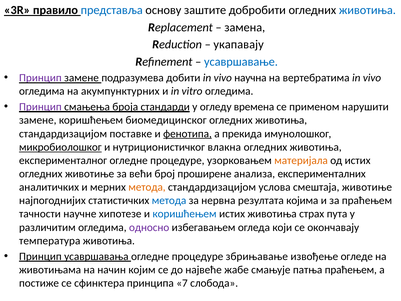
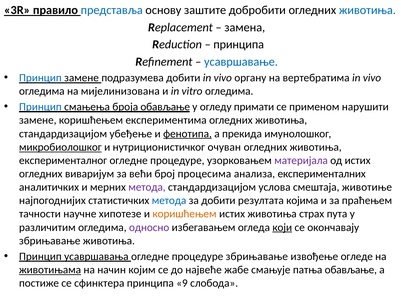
укапавају: укапавају -> принципа (239, 45)
Принцип colour: purple -> blue (40, 78)
научна: научна -> органу (250, 78)
акумпунктурних: акумпунктурних -> мијелинизована (120, 91)
Принцип colour: purple -> blue (40, 107)
броја стандарди: стандарди -> обављање (165, 107)
времена: времена -> примати (254, 107)
биомедицинског: биомедицинског -> експериментима (166, 120)
поставке: поставке -> убеђење (131, 134)
влакна: влакна -> очуван (224, 147)
материјала colour: orange -> purple (301, 160)
огледних животиње: животиње -> виваријум (90, 174)
проширене: проширене -> процесима (204, 174)
метода colour: orange -> purple (147, 187)
за нервна: нервна -> добити (218, 200)
коришћењем colour: blue -> orange (185, 214)
који underline: none -> present (282, 227)
температура: температура -> збрињавање (50, 241)
животињама underline: none -> present (50, 269)
патња праћењем: праћењем -> обављање (351, 269)
7: 7 -> 9 (182, 283)
